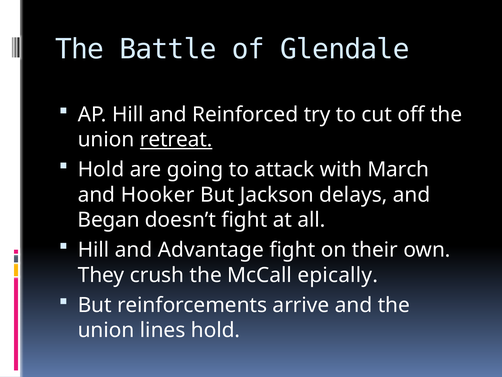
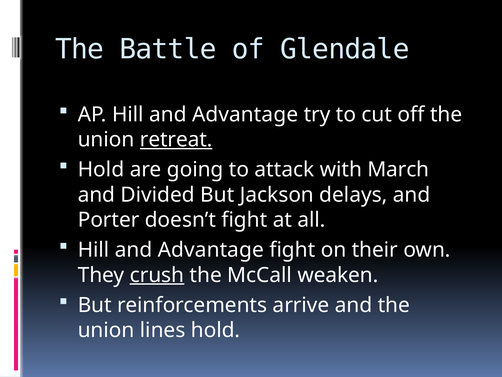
AP Hill and Reinforced: Reinforced -> Advantage (245, 114)
Hooker: Hooker -> Divided (158, 195)
Began: Began -> Porter (109, 220)
crush underline: none -> present (157, 275)
epically: epically -> weaken (338, 275)
